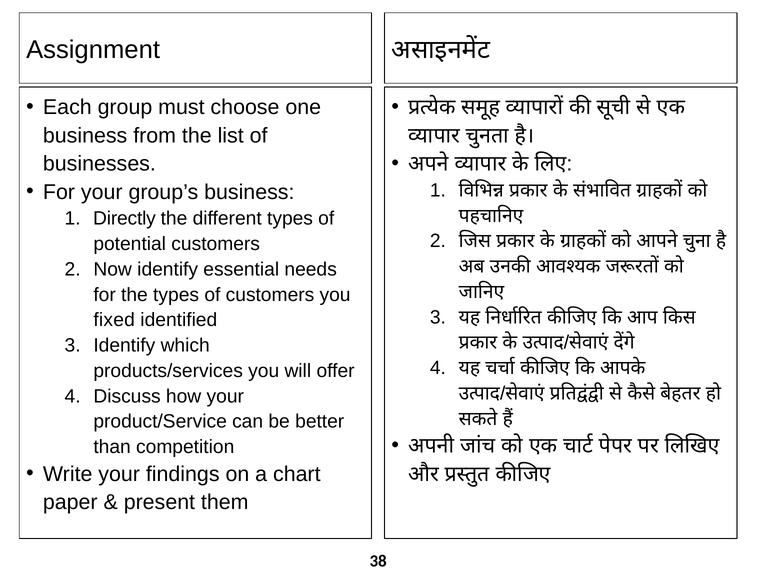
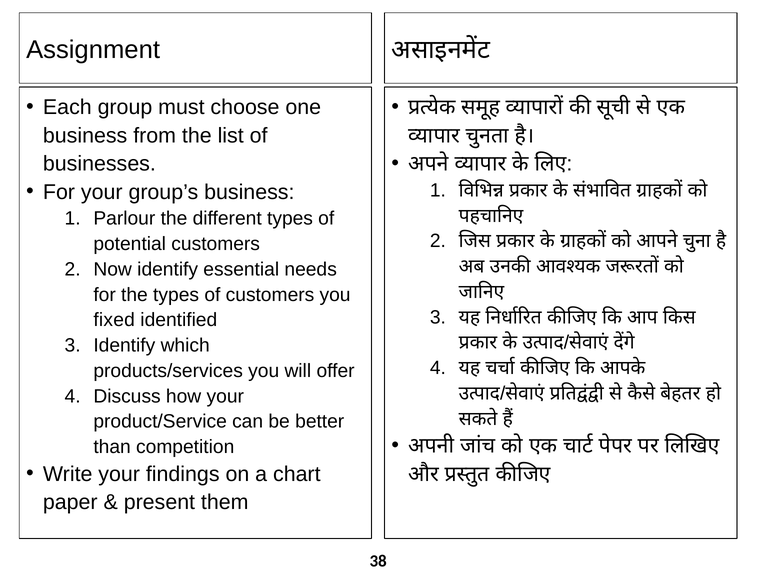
Directly: Directly -> Parlour (124, 218)
